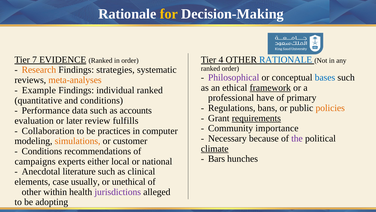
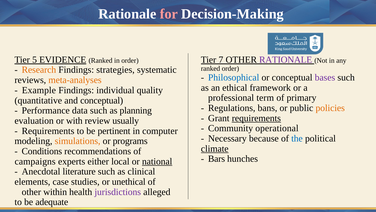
for colour: yellow -> pink (169, 14)
7: 7 -> 5 (35, 60)
4: 4 -> 7 (221, 60)
RATIONALE colour: blue -> purple (286, 60)
Philosophical colour: purple -> blue (234, 77)
bases colour: blue -> purple (325, 77)
framework underline: present -> none (270, 87)
individual ranked: ranked -> quality (150, 90)
have: have -> term (265, 98)
and conditions: conditions -> conceptual (102, 100)
accounts: accounts -> planning (136, 110)
later: later -> with (74, 120)
fulfills: fulfills -> usually (126, 120)
importance: importance -> operational (277, 128)
Collaboration: Collaboration -> Requirements (48, 131)
practices: practices -> pertinent (114, 131)
the colour: purple -> blue (297, 138)
customer: customer -> programs (130, 141)
national underline: none -> present (157, 161)
usually: usually -> studies (85, 181)
adopting: adopting -> adequate (52, 202)
